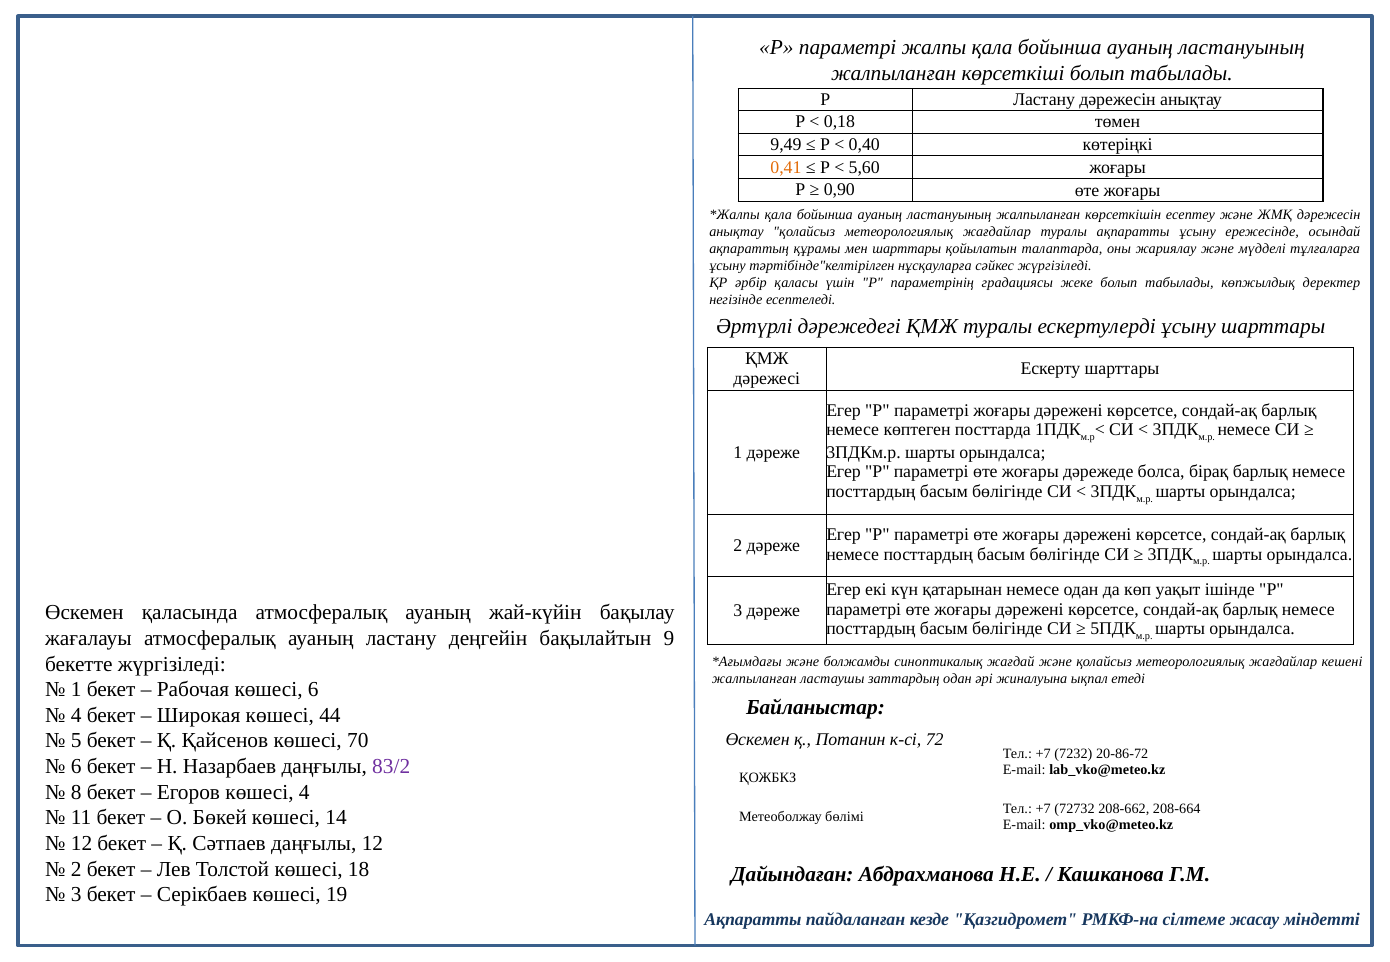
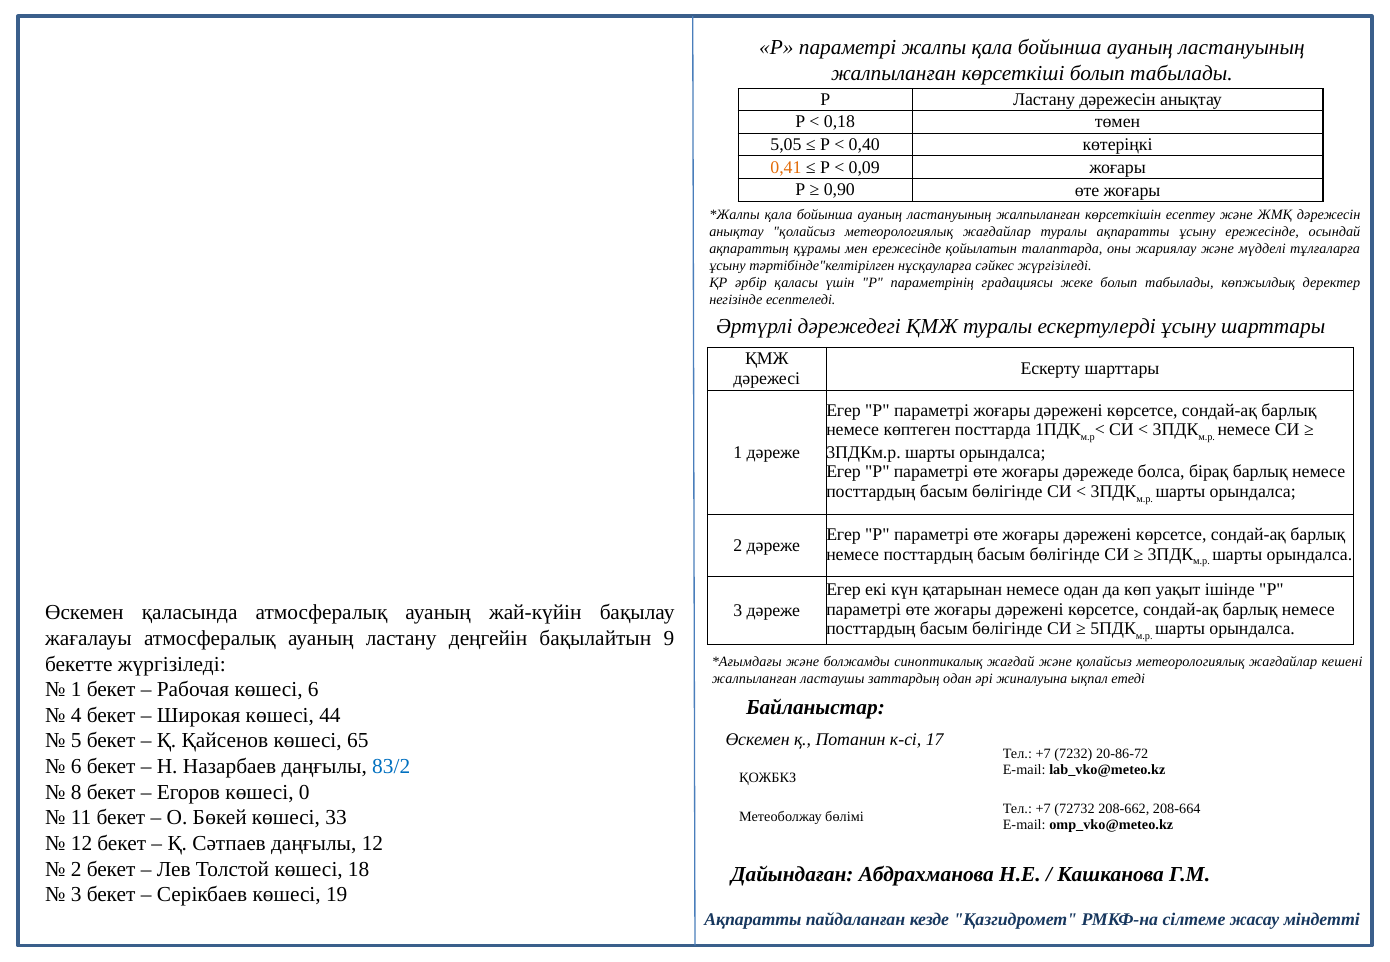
9,49: 9,49 -> 5,05 (786, 144)
5,60: 5,60 -> 0,09 (864, 167)
мен шарттары: шарттары -> ережесінде (907, 249)
72: 72 -> 17 (935, 739)
70: 70 -> 65 (358, 741)
83/2 colour: purple -> blue (391, 767)
көшесі 4: 4 -> 0 (304, 792)
14: 14 -> 33 (336, 818)
